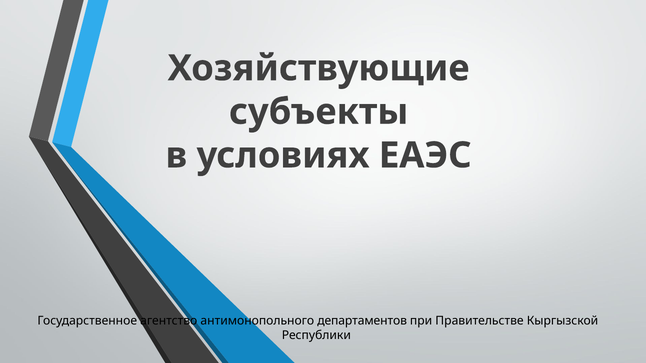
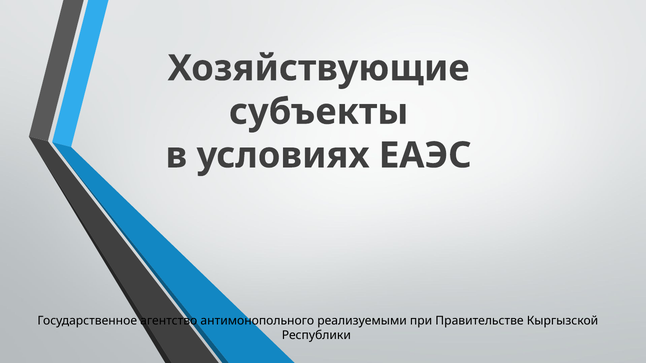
департаментов: департаментов -> реализуемыми (362, 321)
